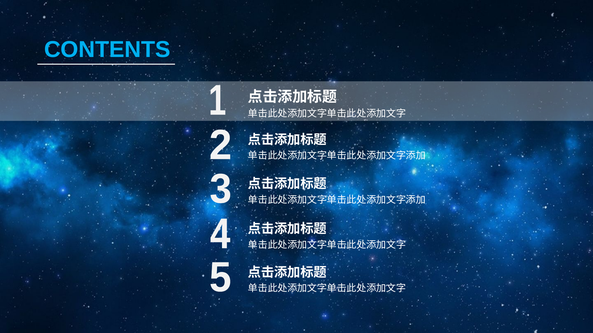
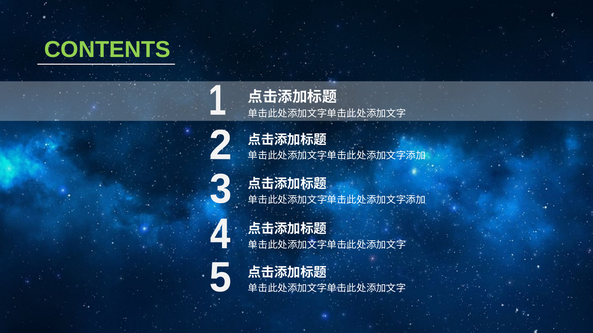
CONTENTS colour: light blue -> light green (107, 50)
